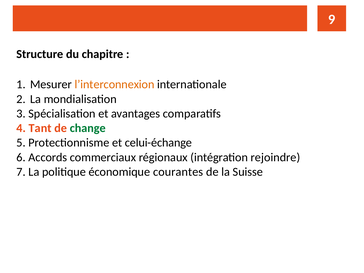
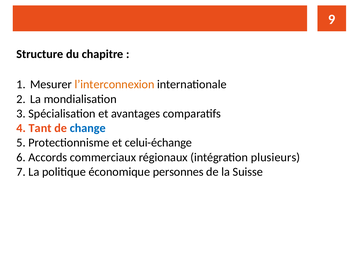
change colour: green -> blue (88, 128)
rejoindre: rejoindre -> plusieurs (275, 157)
courantes: courantes -> personnes (178, 172)
